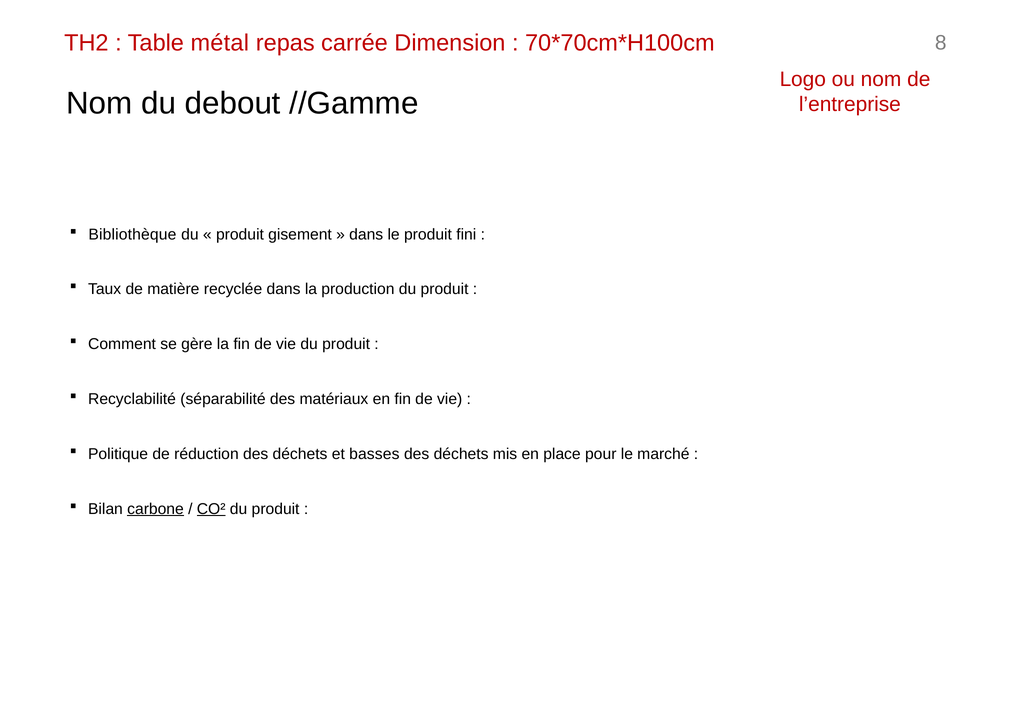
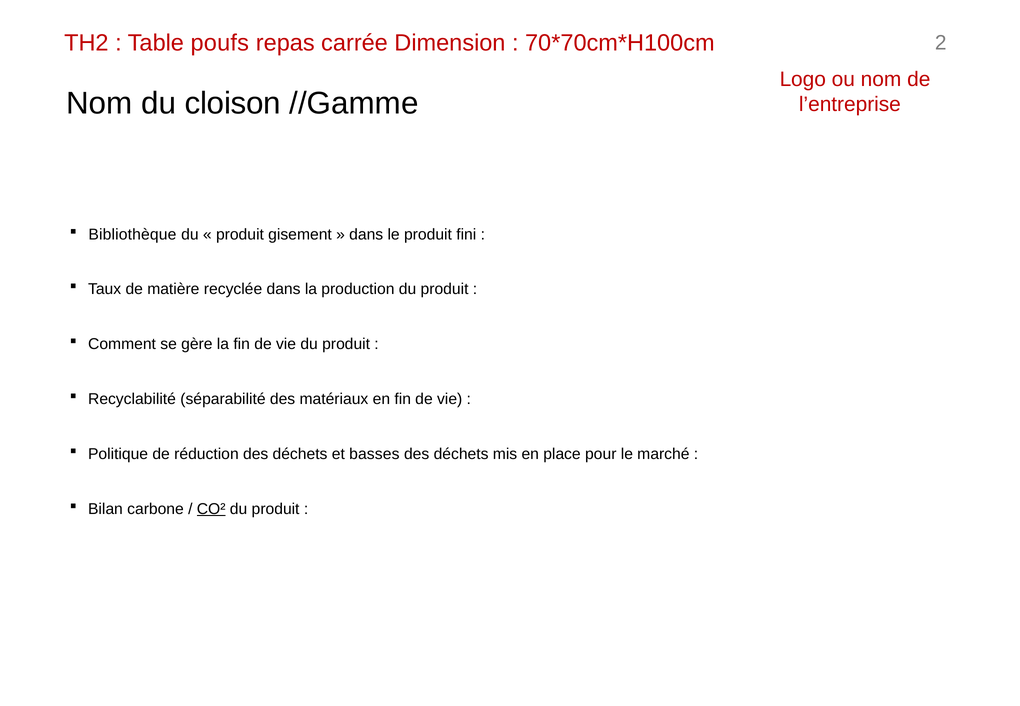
métal: métal -> poufs (220, 43)
8: 8 -> 2 (941, 43)
debout: debout -> cloison (233, 104)
carbone underline: present -> none (156, 509)
